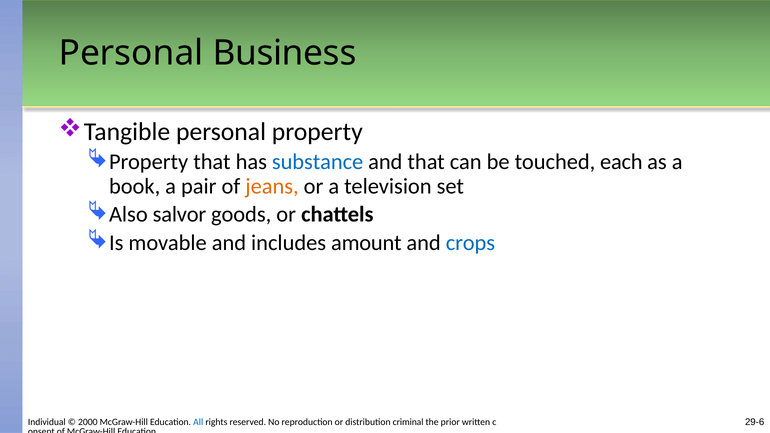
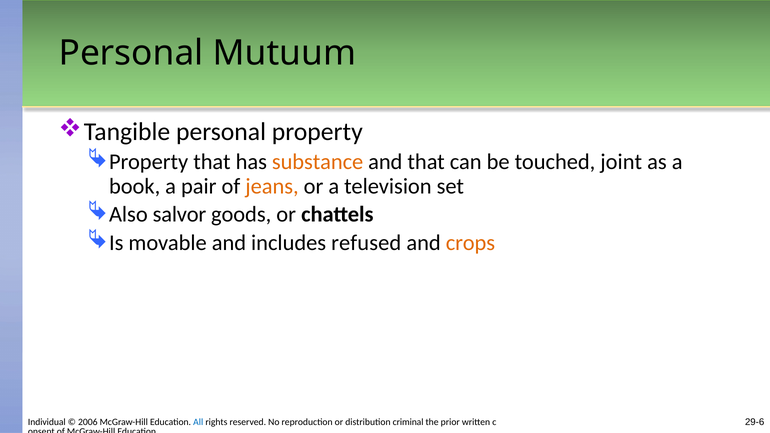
Business: Business -> Mutuum (284, 53)
substance colour: blue -> orange (318, 162)
each: each -> joint (621, 162)
amount: amount -> refused (366, 243)
crops colour: blue -> orange (470, 243)
2000: 2000 -> 2006 (88, 422)
